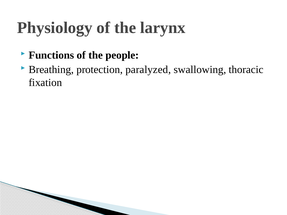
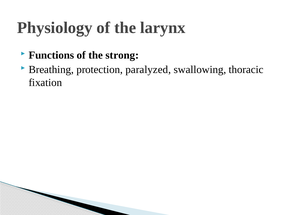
people: people -> strong (122, 55)
